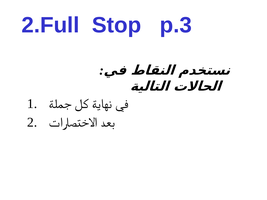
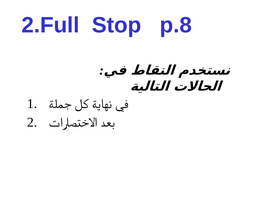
p.3: p.3 -> p.8 (176, 25)
